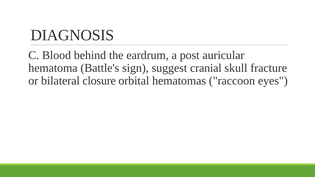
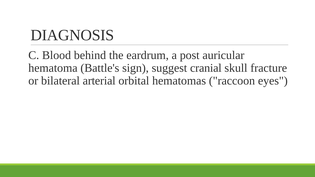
closure: closure -> arterial (99, 81)
